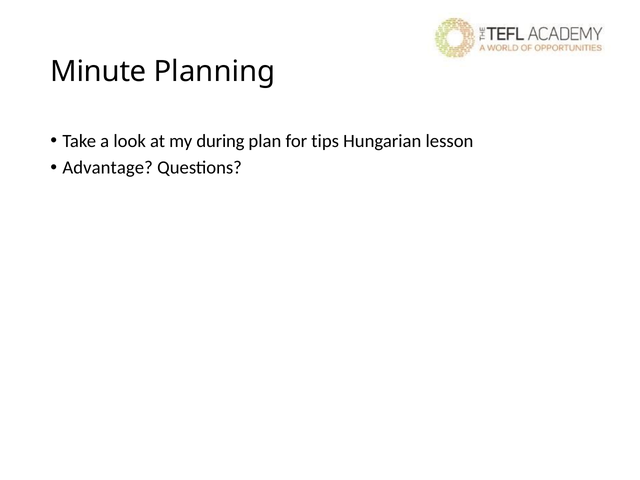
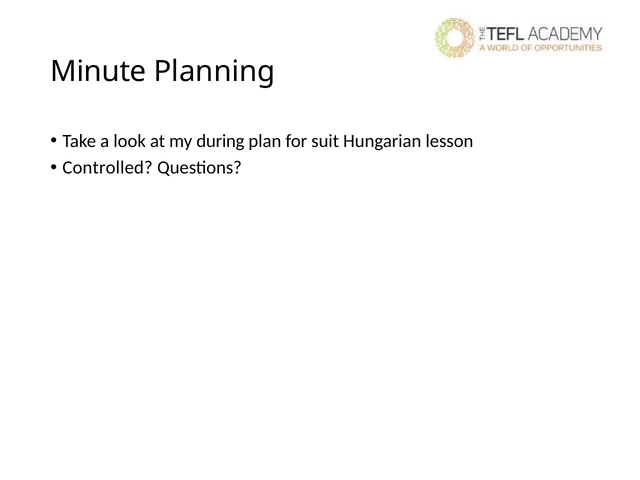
tips: tips -> suit (325, 141)
Advantage: Advantage -> Controlled (108, 168)
